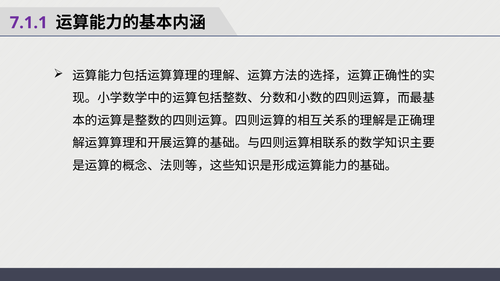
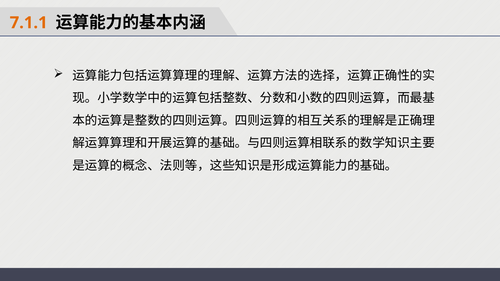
7.1.1 colour: purple -> orange (29, 23)
